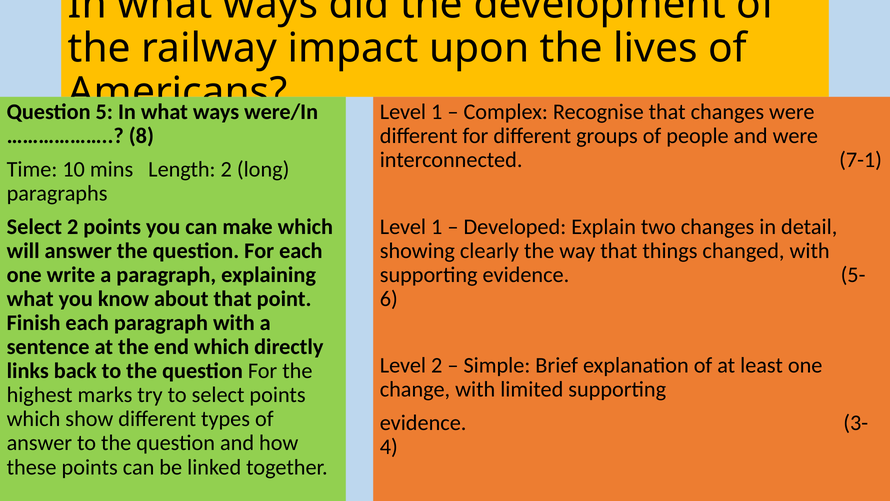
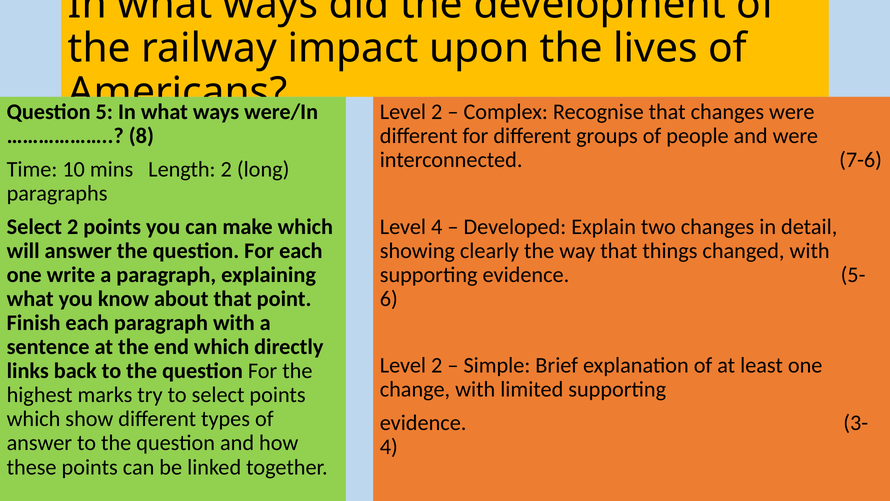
1: 1 -> 2 (437, 112)
7-1: 7-1 -> 7-6 (861, 160)
1: 1 -> 4 (437, 227)
